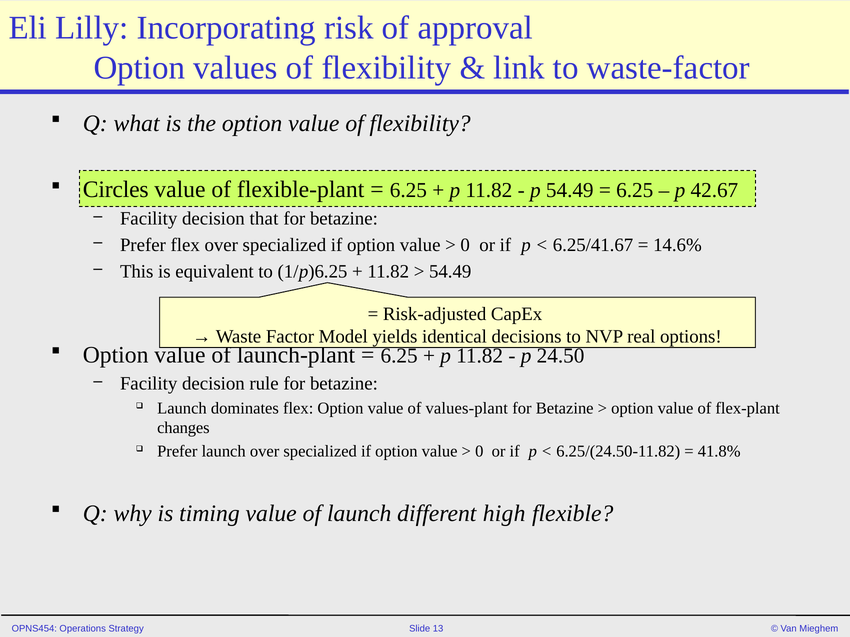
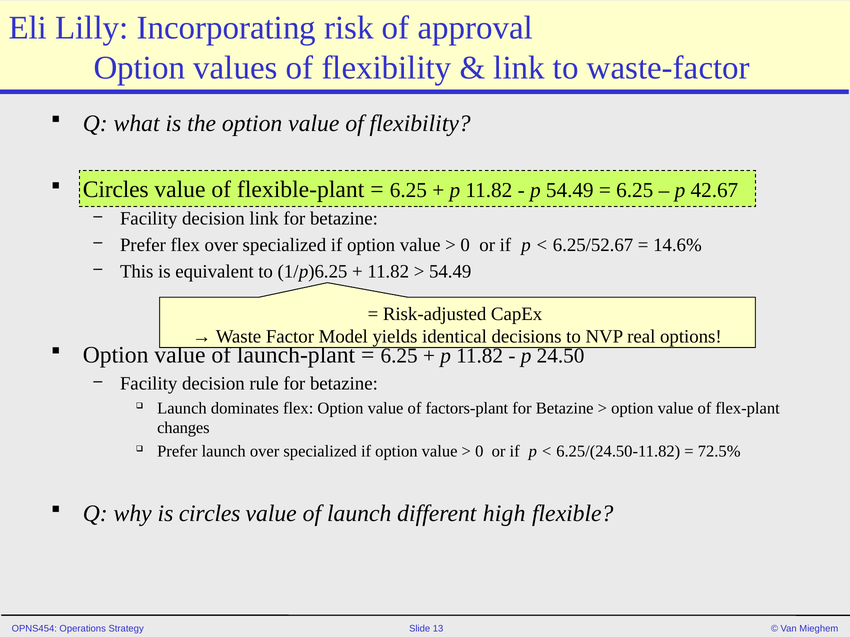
decision that: that -> link (264, 219)
6.25/41.67: 6.25/41.67 -> 6.25/52.67 (593, 245)
values-plant: values-plant -> factors-plant (467, 408)
41.8%: 41.8% -> 72.5% (719, 451)
is timing: timing -> circles (210, 514)
